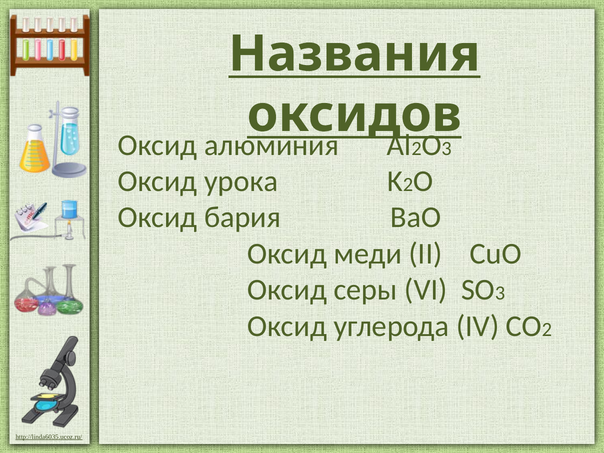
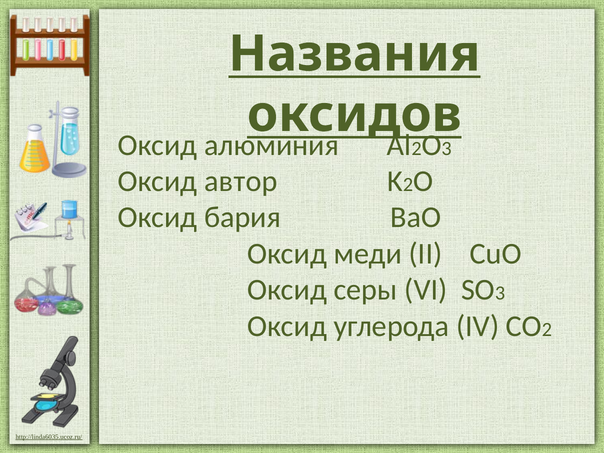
урока: урока -> автор (241, 181)
